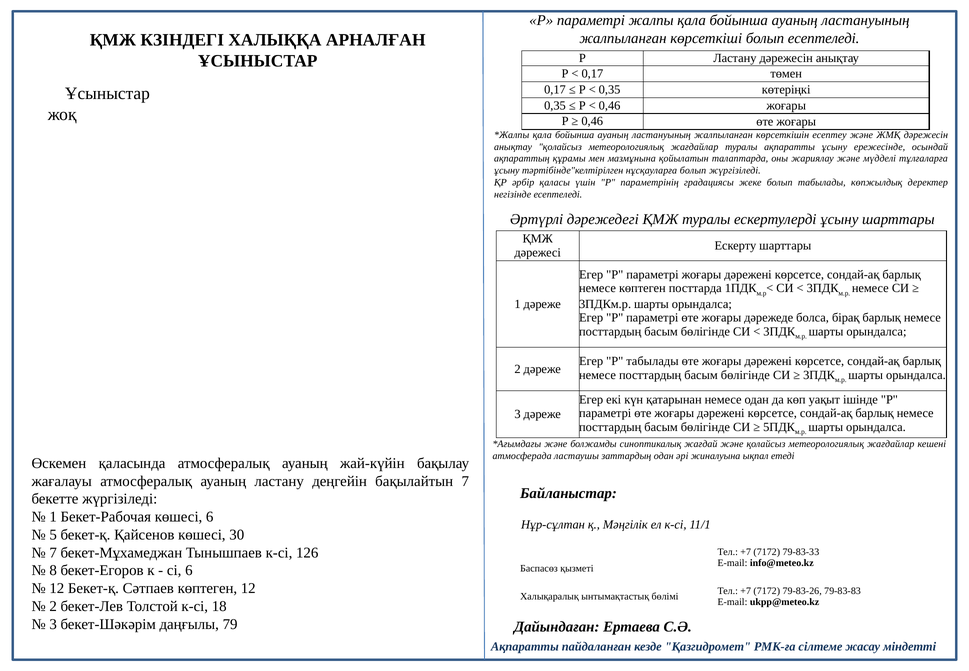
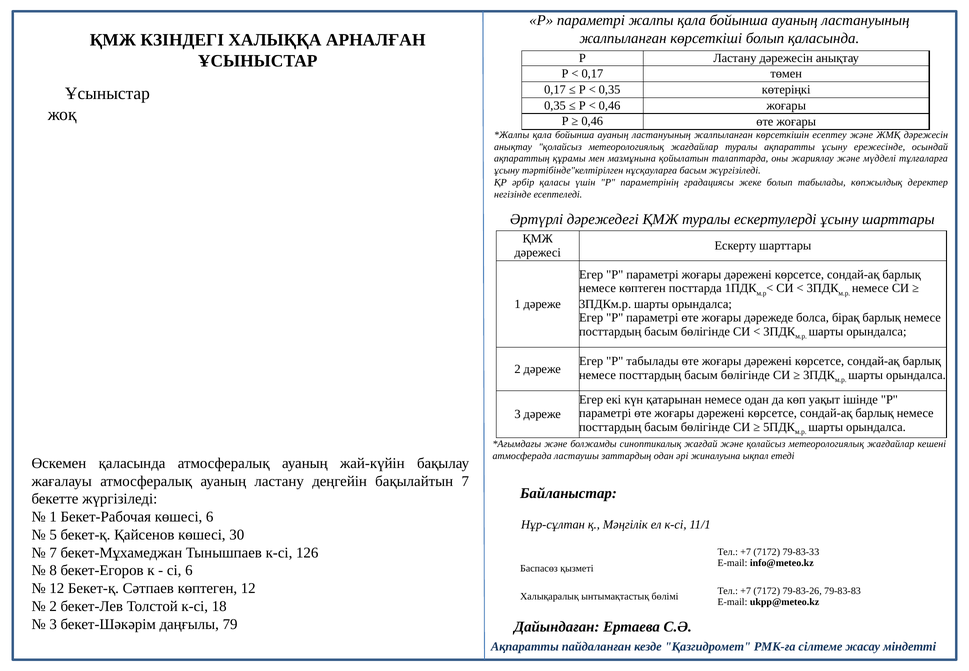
болып есептеледі: есептеледі -> қаласында (824, 38)
нұсқауларға болып: болып -> басым (693, 171)
